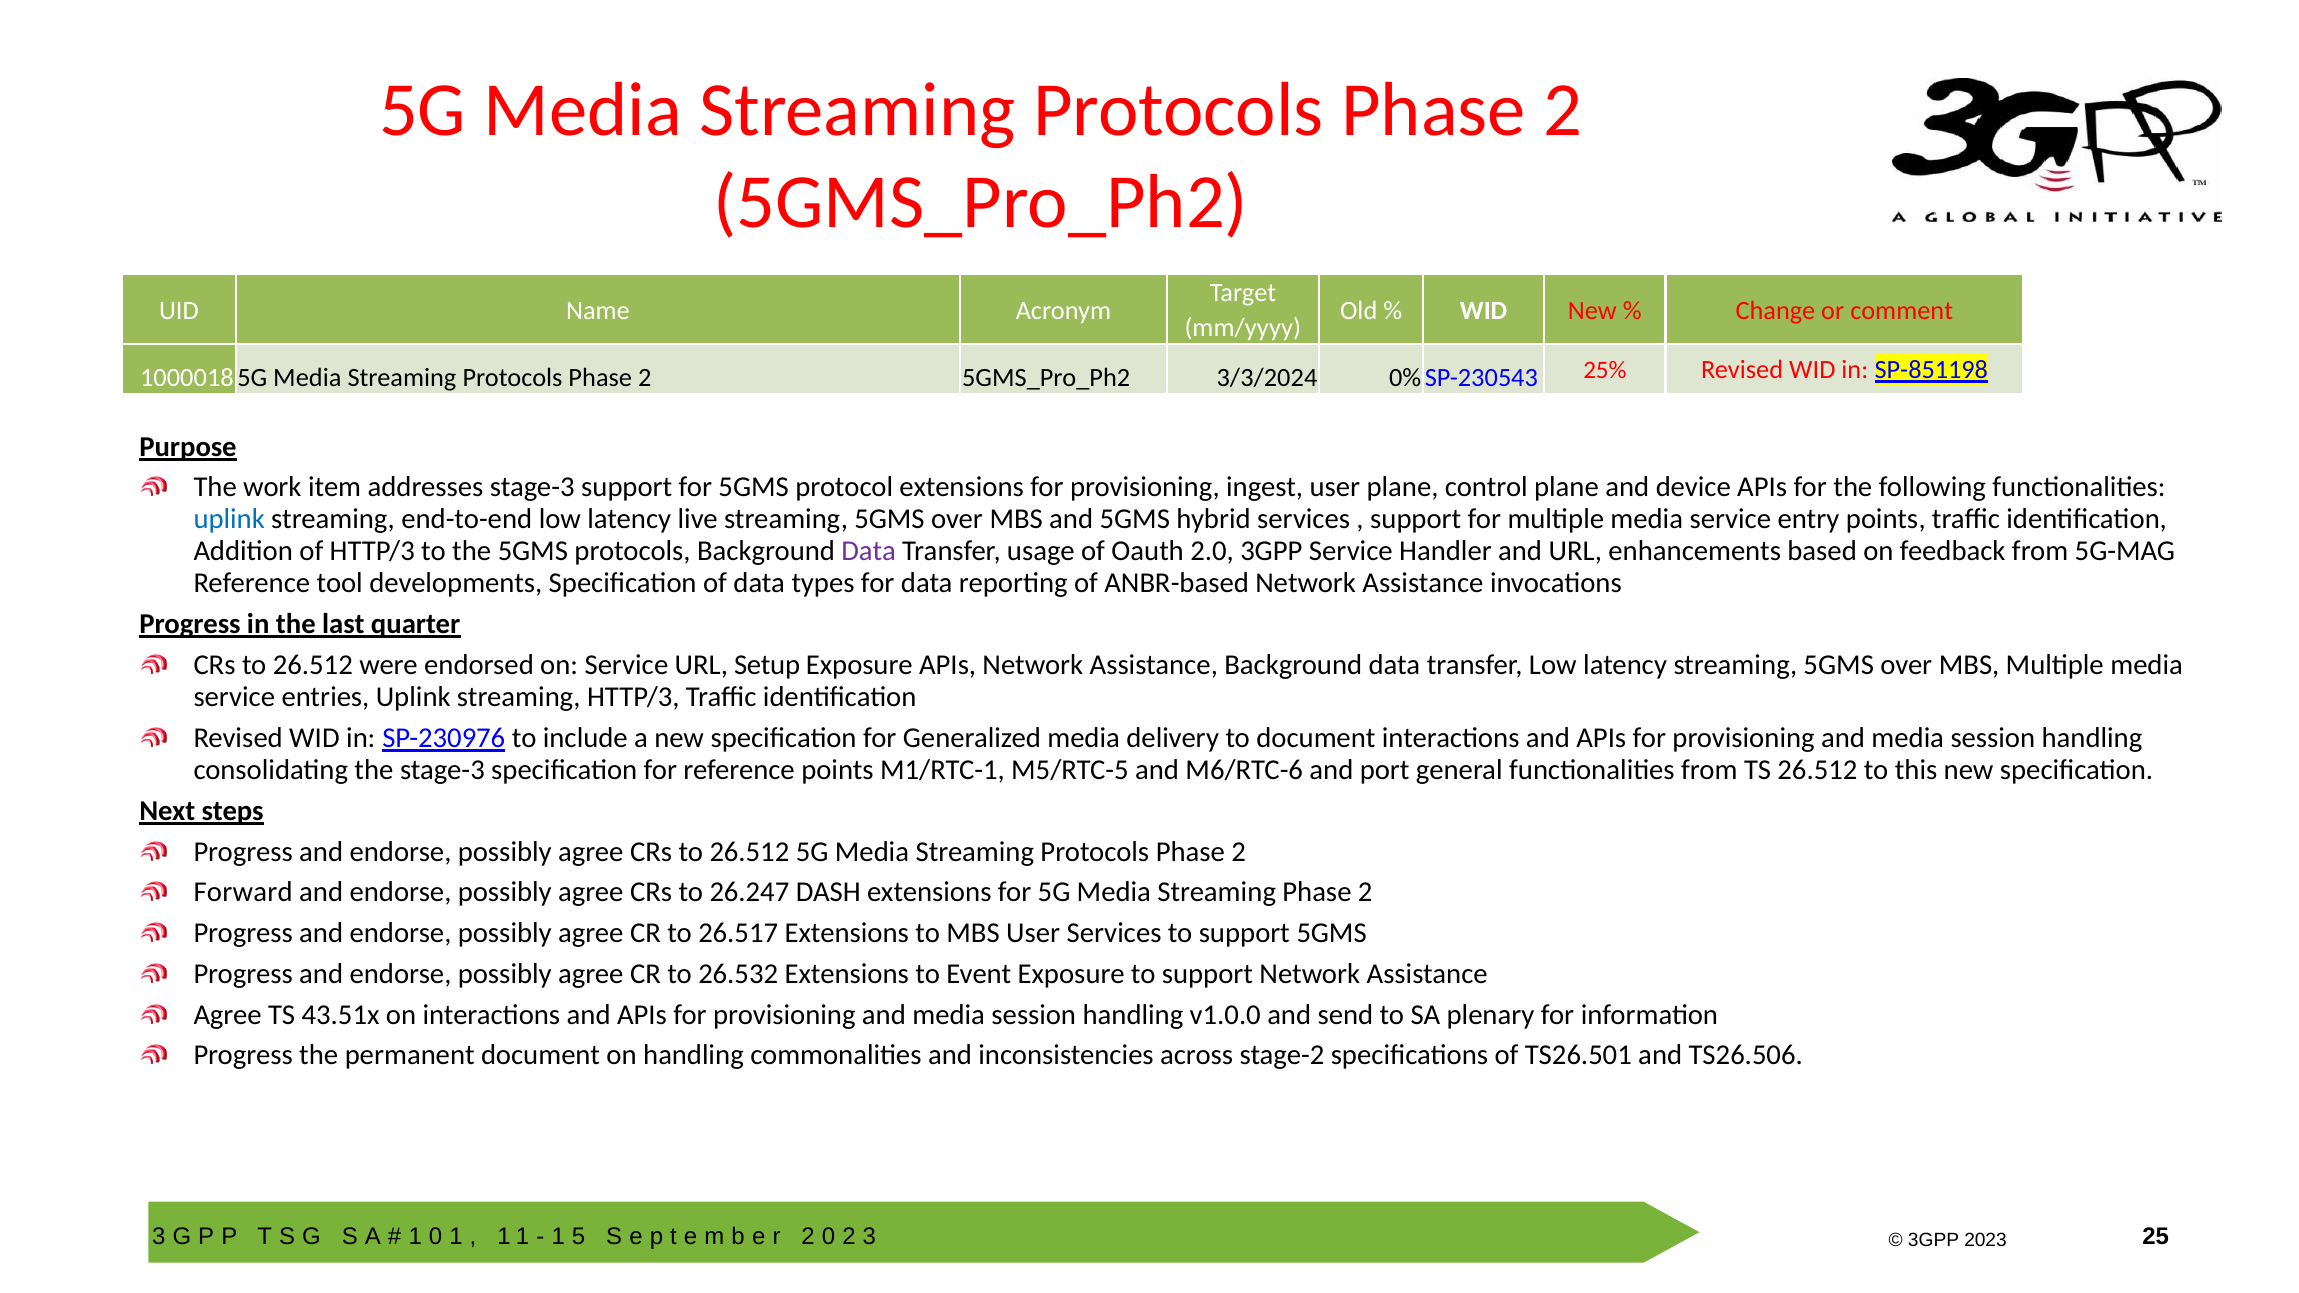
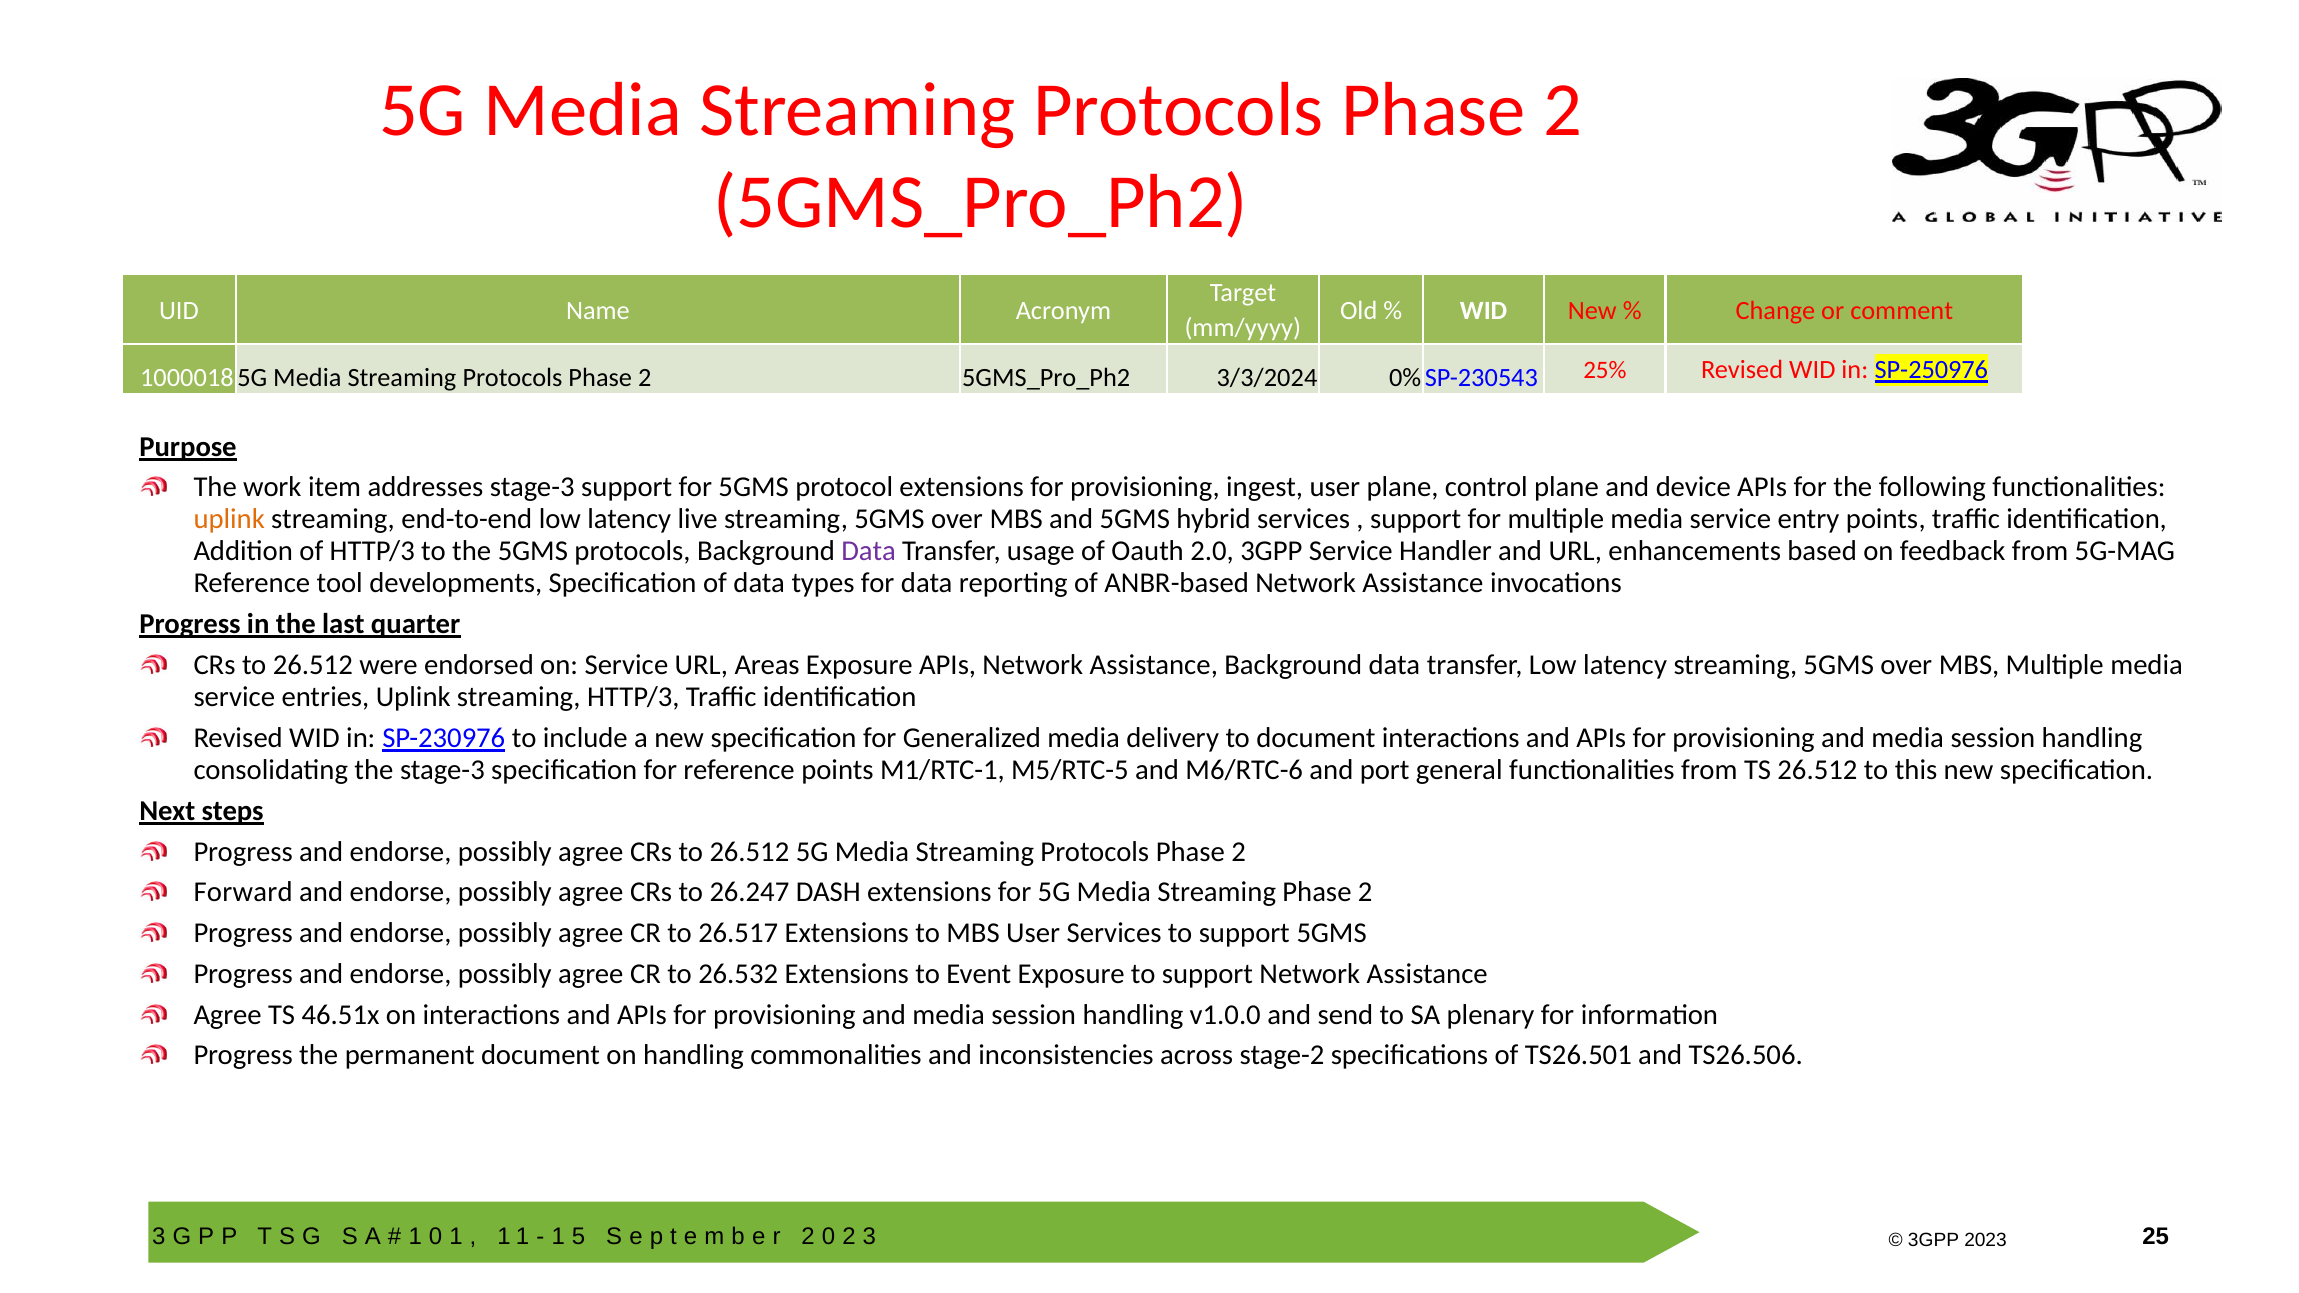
SP-851198: SP-851198 -> SP-250976 (1931, 370)
uplink colour: blue -> orange (229, 519)
Setup: Setup -> Areas (767, 665)
43.51x: 43.51x -> 46.51x (341, 1015)
